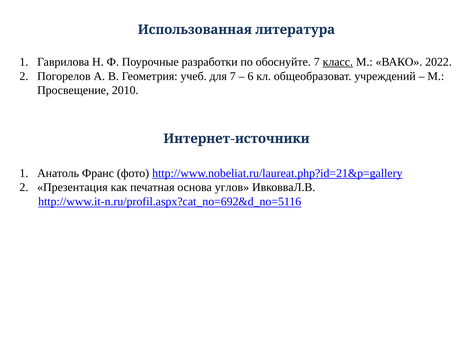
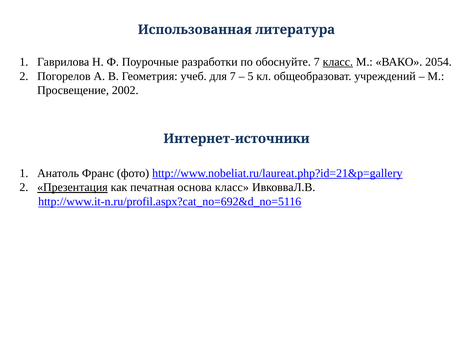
2022: 2022 -> 2054 (438, 62)
6: 6 -> 5 (250, 76)
2010: 2010 -> 2002 (125, 90)
Презентация underline: none -> present (72, 187)
основа углов: углов -> класс (232, 187)
